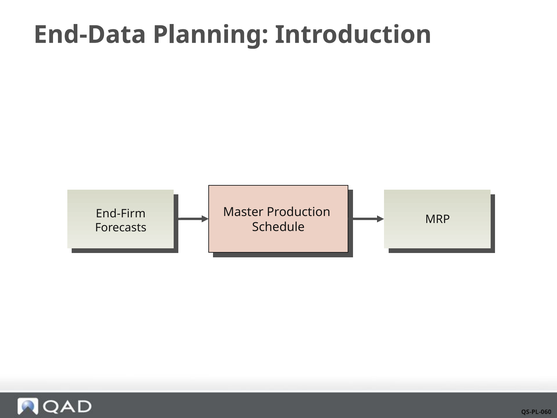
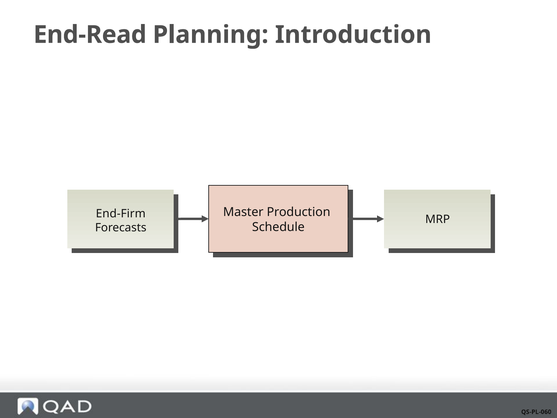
End-Data: End-Data -> End-Read (90, 35)
